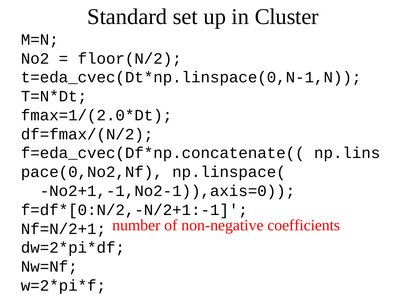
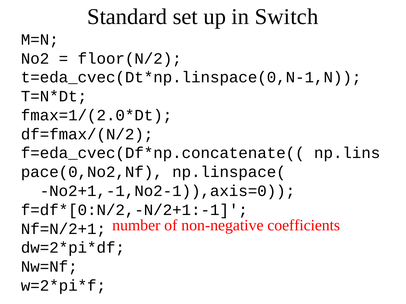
Cluster: Cluster -> Switch (287, 17)
